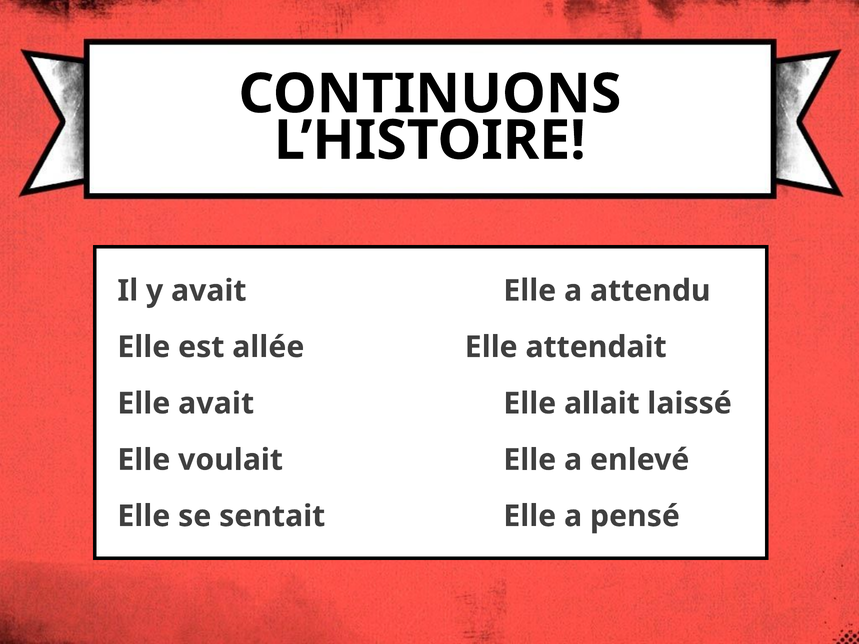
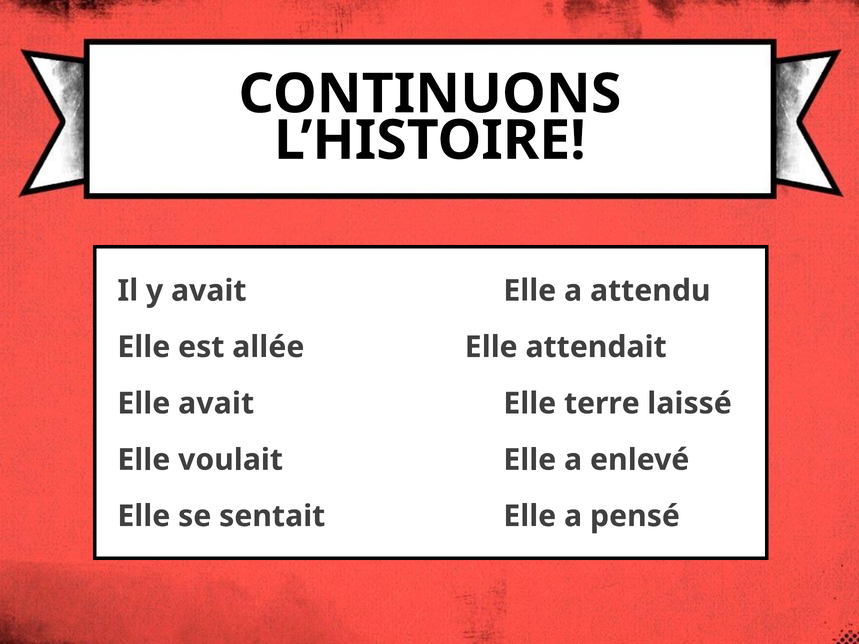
allait: allait -> terre (602, 404)
